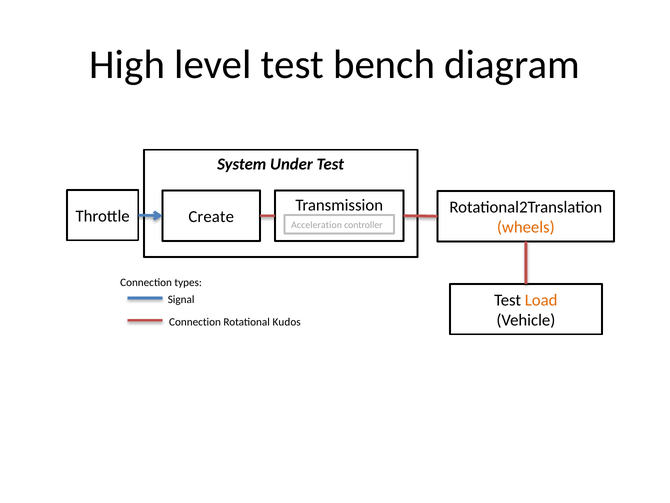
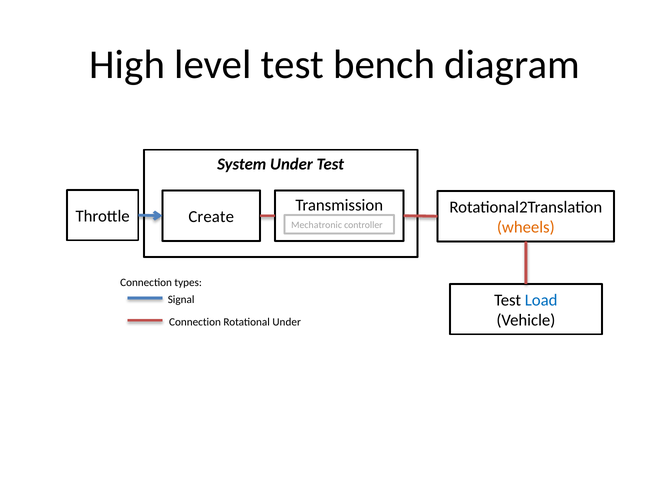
Acceleration: Acceleration -> Mechatronic (317, 225)
Load colour: orange -> blue (541, 300)
Rotational Kudos: Kudos -> Under (287, 322)
